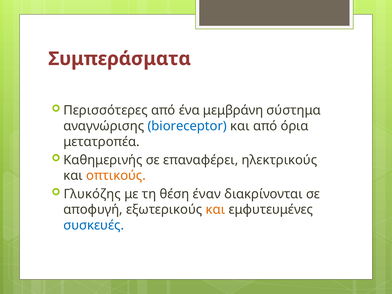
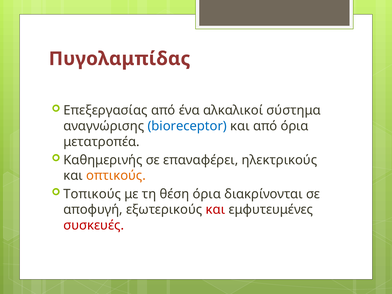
Συμπεράσματα: Συμπεράσματα -> Πυγολαμπίδας (119, 59)
Περισσότερες: Περισσότερες -> Επεξεργασίας (105, 110)
μεμβράνη: μεμβράνη -> αλκαλικοί (233, 110)
Γλυκόζης: Γλυκόζης -> Τοπικούς (92, 194)
θέση έναν: έναν -> όρια (207, 194)
και colour: orange -> red (215, 210)
συσκευές colour: blue -> red (94, 225)
